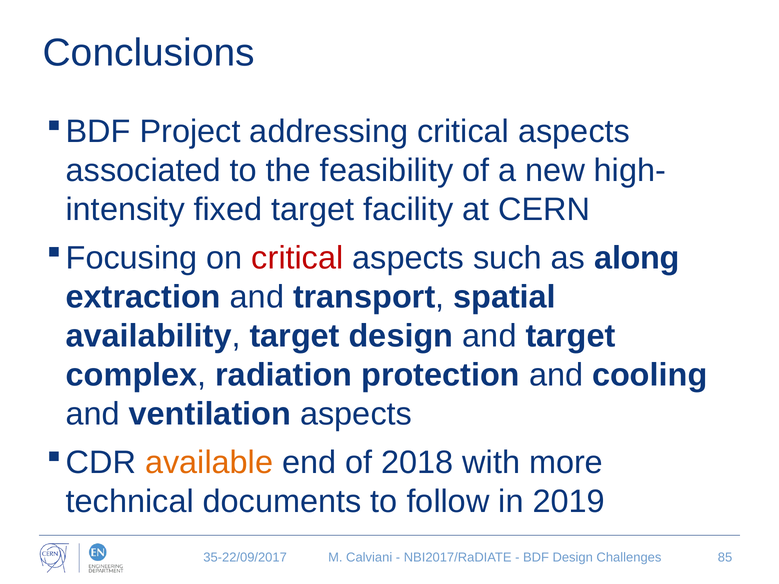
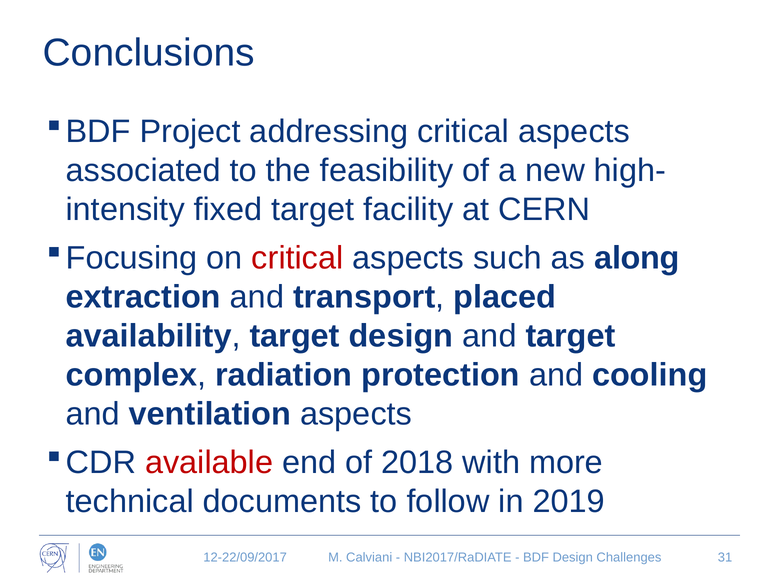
spatial: spatial -> placed (505, 297)
available colour: orange -> red (209, 463)
35-22/09/2017: 35-22/09/2017 -> 12-22/09/2017 (245, 558)
85: 85 -> 31 (725, 558)
